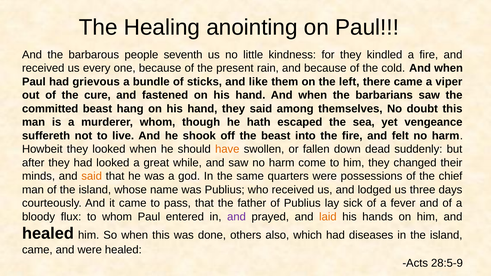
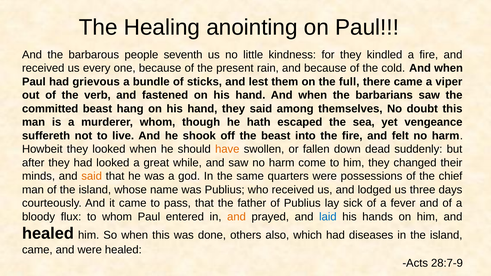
like: like -> lest (258, 82)
left: left -> full (349, 82)
cure: cure -> verb (97, 95)
and colour: purple -> orange (237, 217)
laid colour: orange -> blue (328, 217)
28:5-9: 28:5-9 -> 28:7-9 (447, 263)
